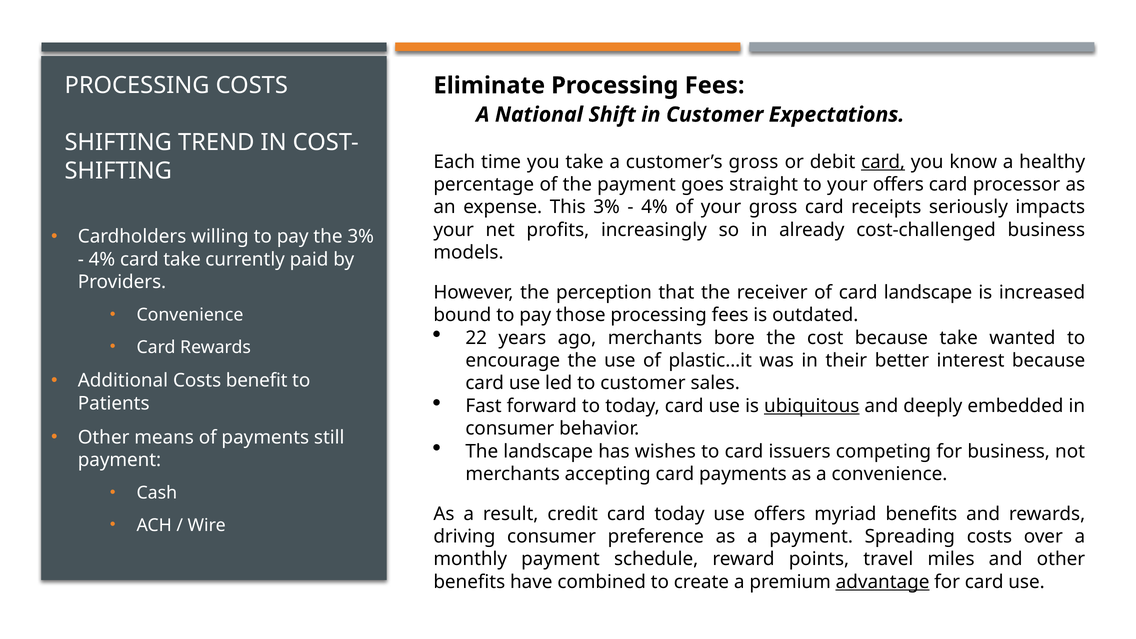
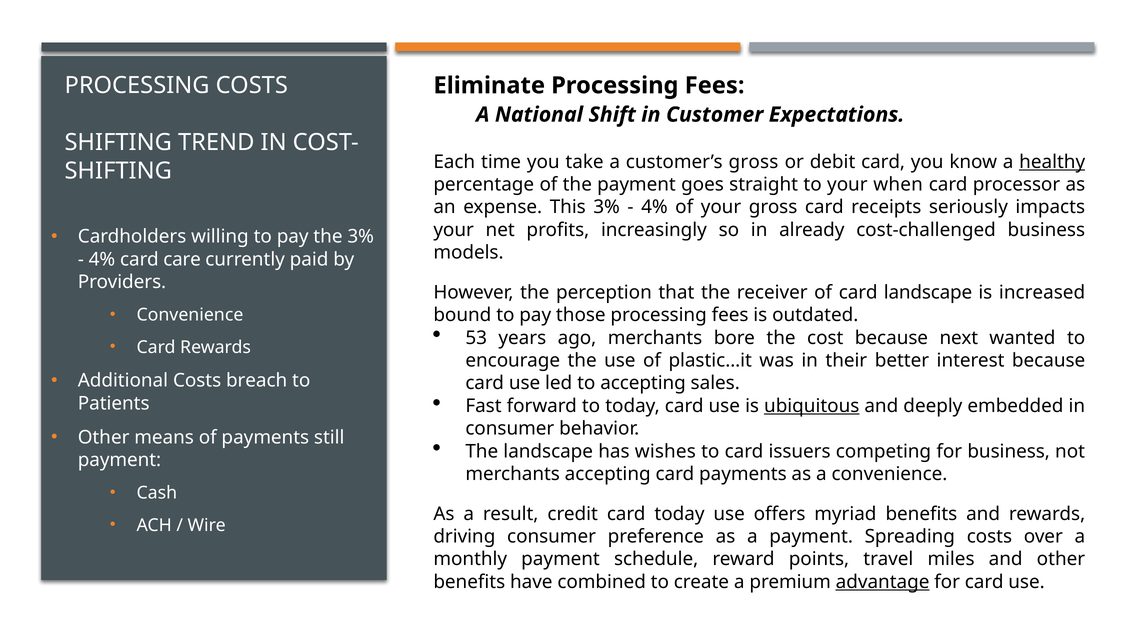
card underline: present -> none (883, 162)
healthy underline: none -> present (1052, 162)
your offers: offers -> when (898, 185)
card take: take -> care (182, 259)
22: 22 -> 53 (476, 338)
because take: take -> next (959, 338)
benefit: benefit -> breach (257, 381)
to customer: customer -> accepting (643, 383)
